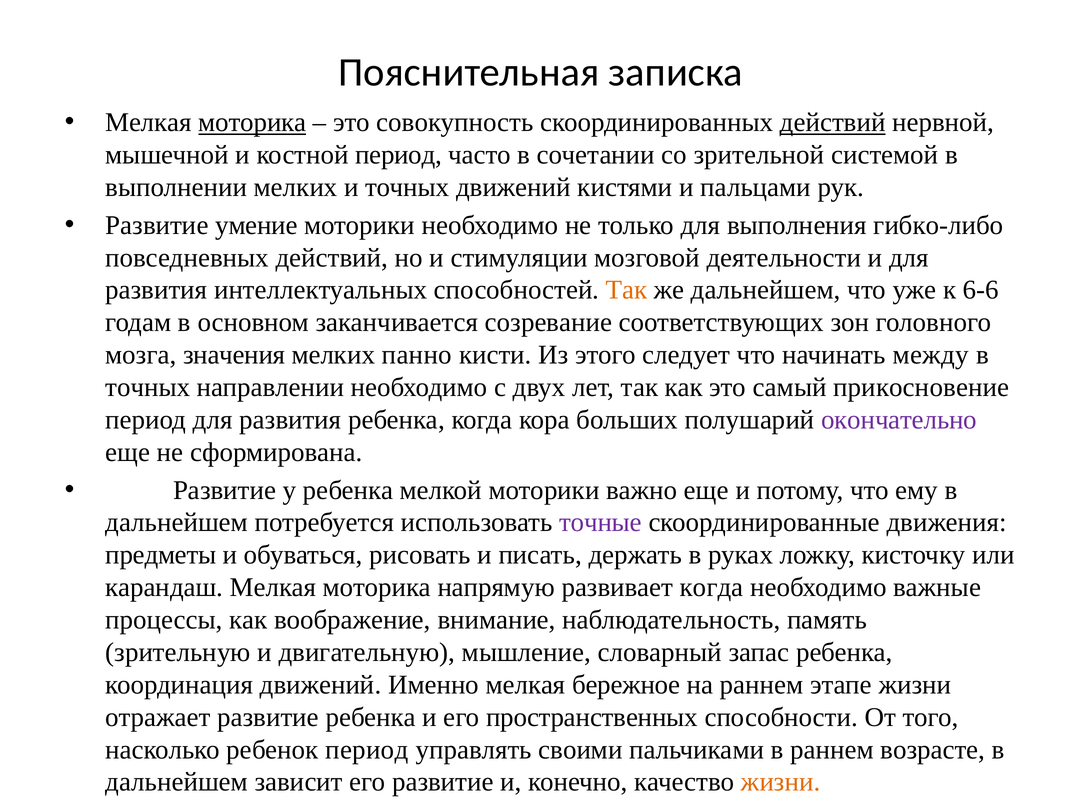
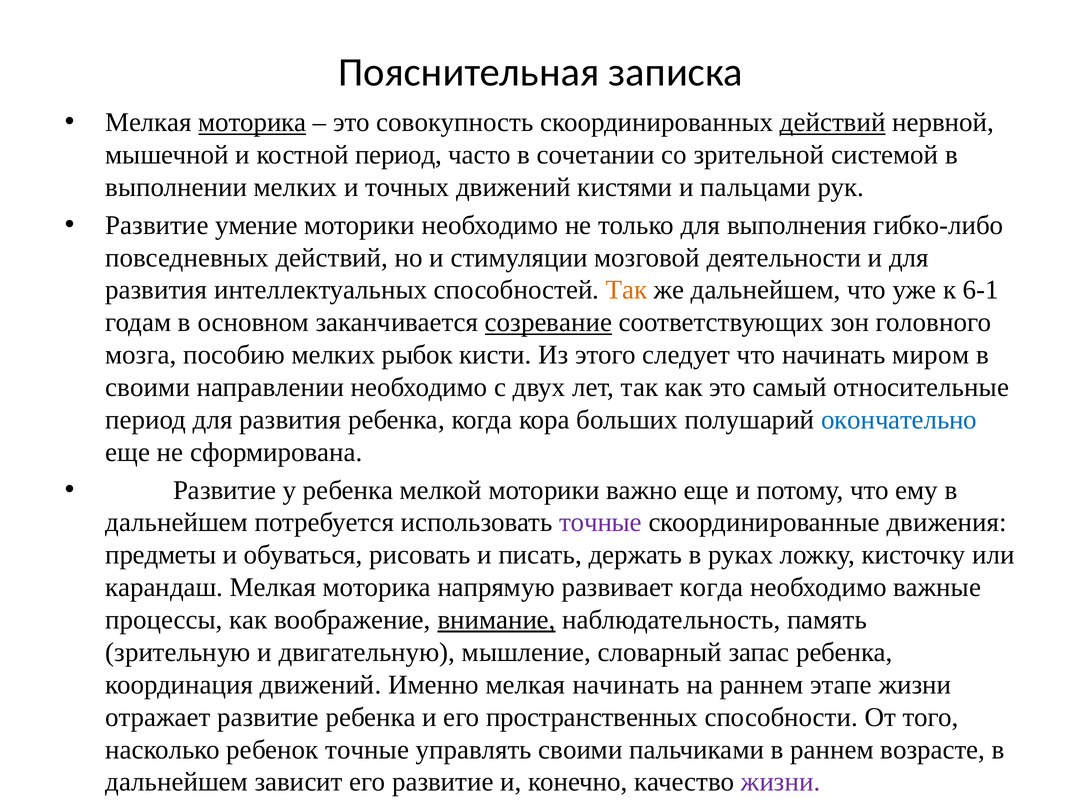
6-6: 6-6 -> 6-1 (981, 290)
созревание underline: none -> present (548, 322)
значения: значения -> пособию (234, 355)
панно: панно -> рыбок (417, 355)
между: между -> миром (931, 355)
точных: точных -> своими (148, 387)
прикосновение: прикосновение -> относительные (921, 387)
окончательно colour: purple -> blue (899, 420)
внимание underline: none -> present (497, 620)
мелкая бережное: бережное -> начинать (626, 685)
ребенок период: период -> точные (367, 749)
жизни colour: orange -> purple (781, 782)
